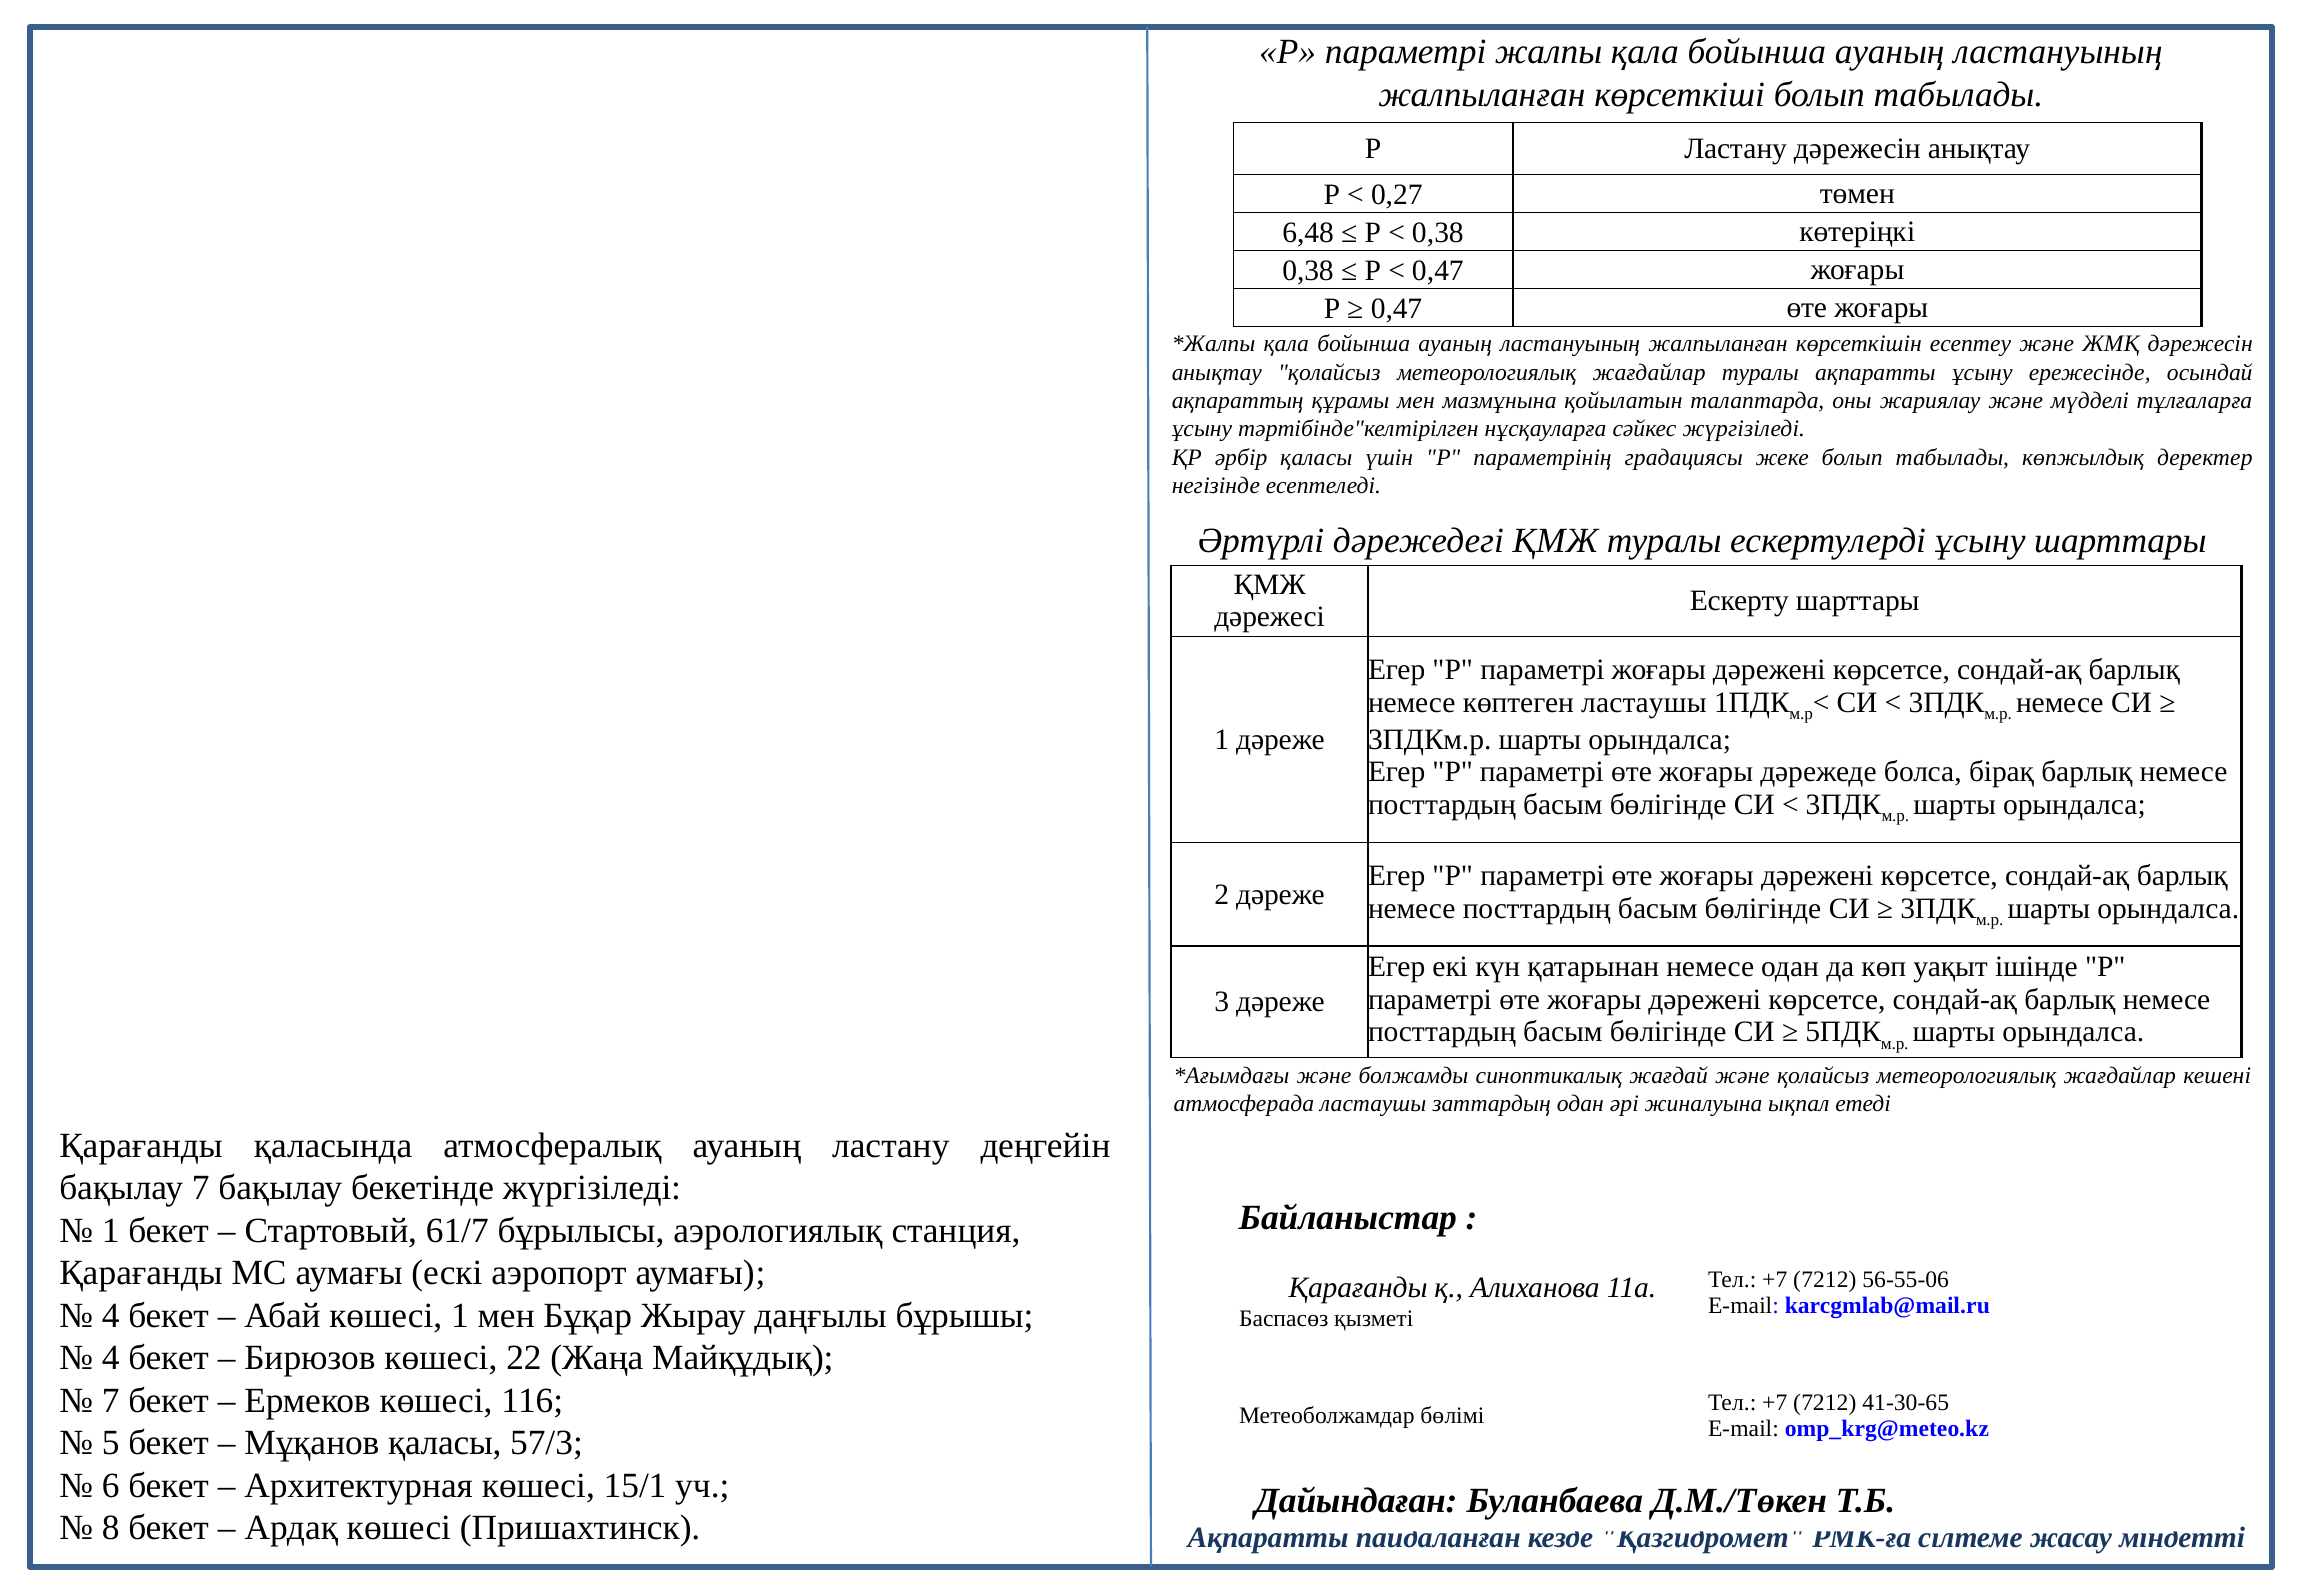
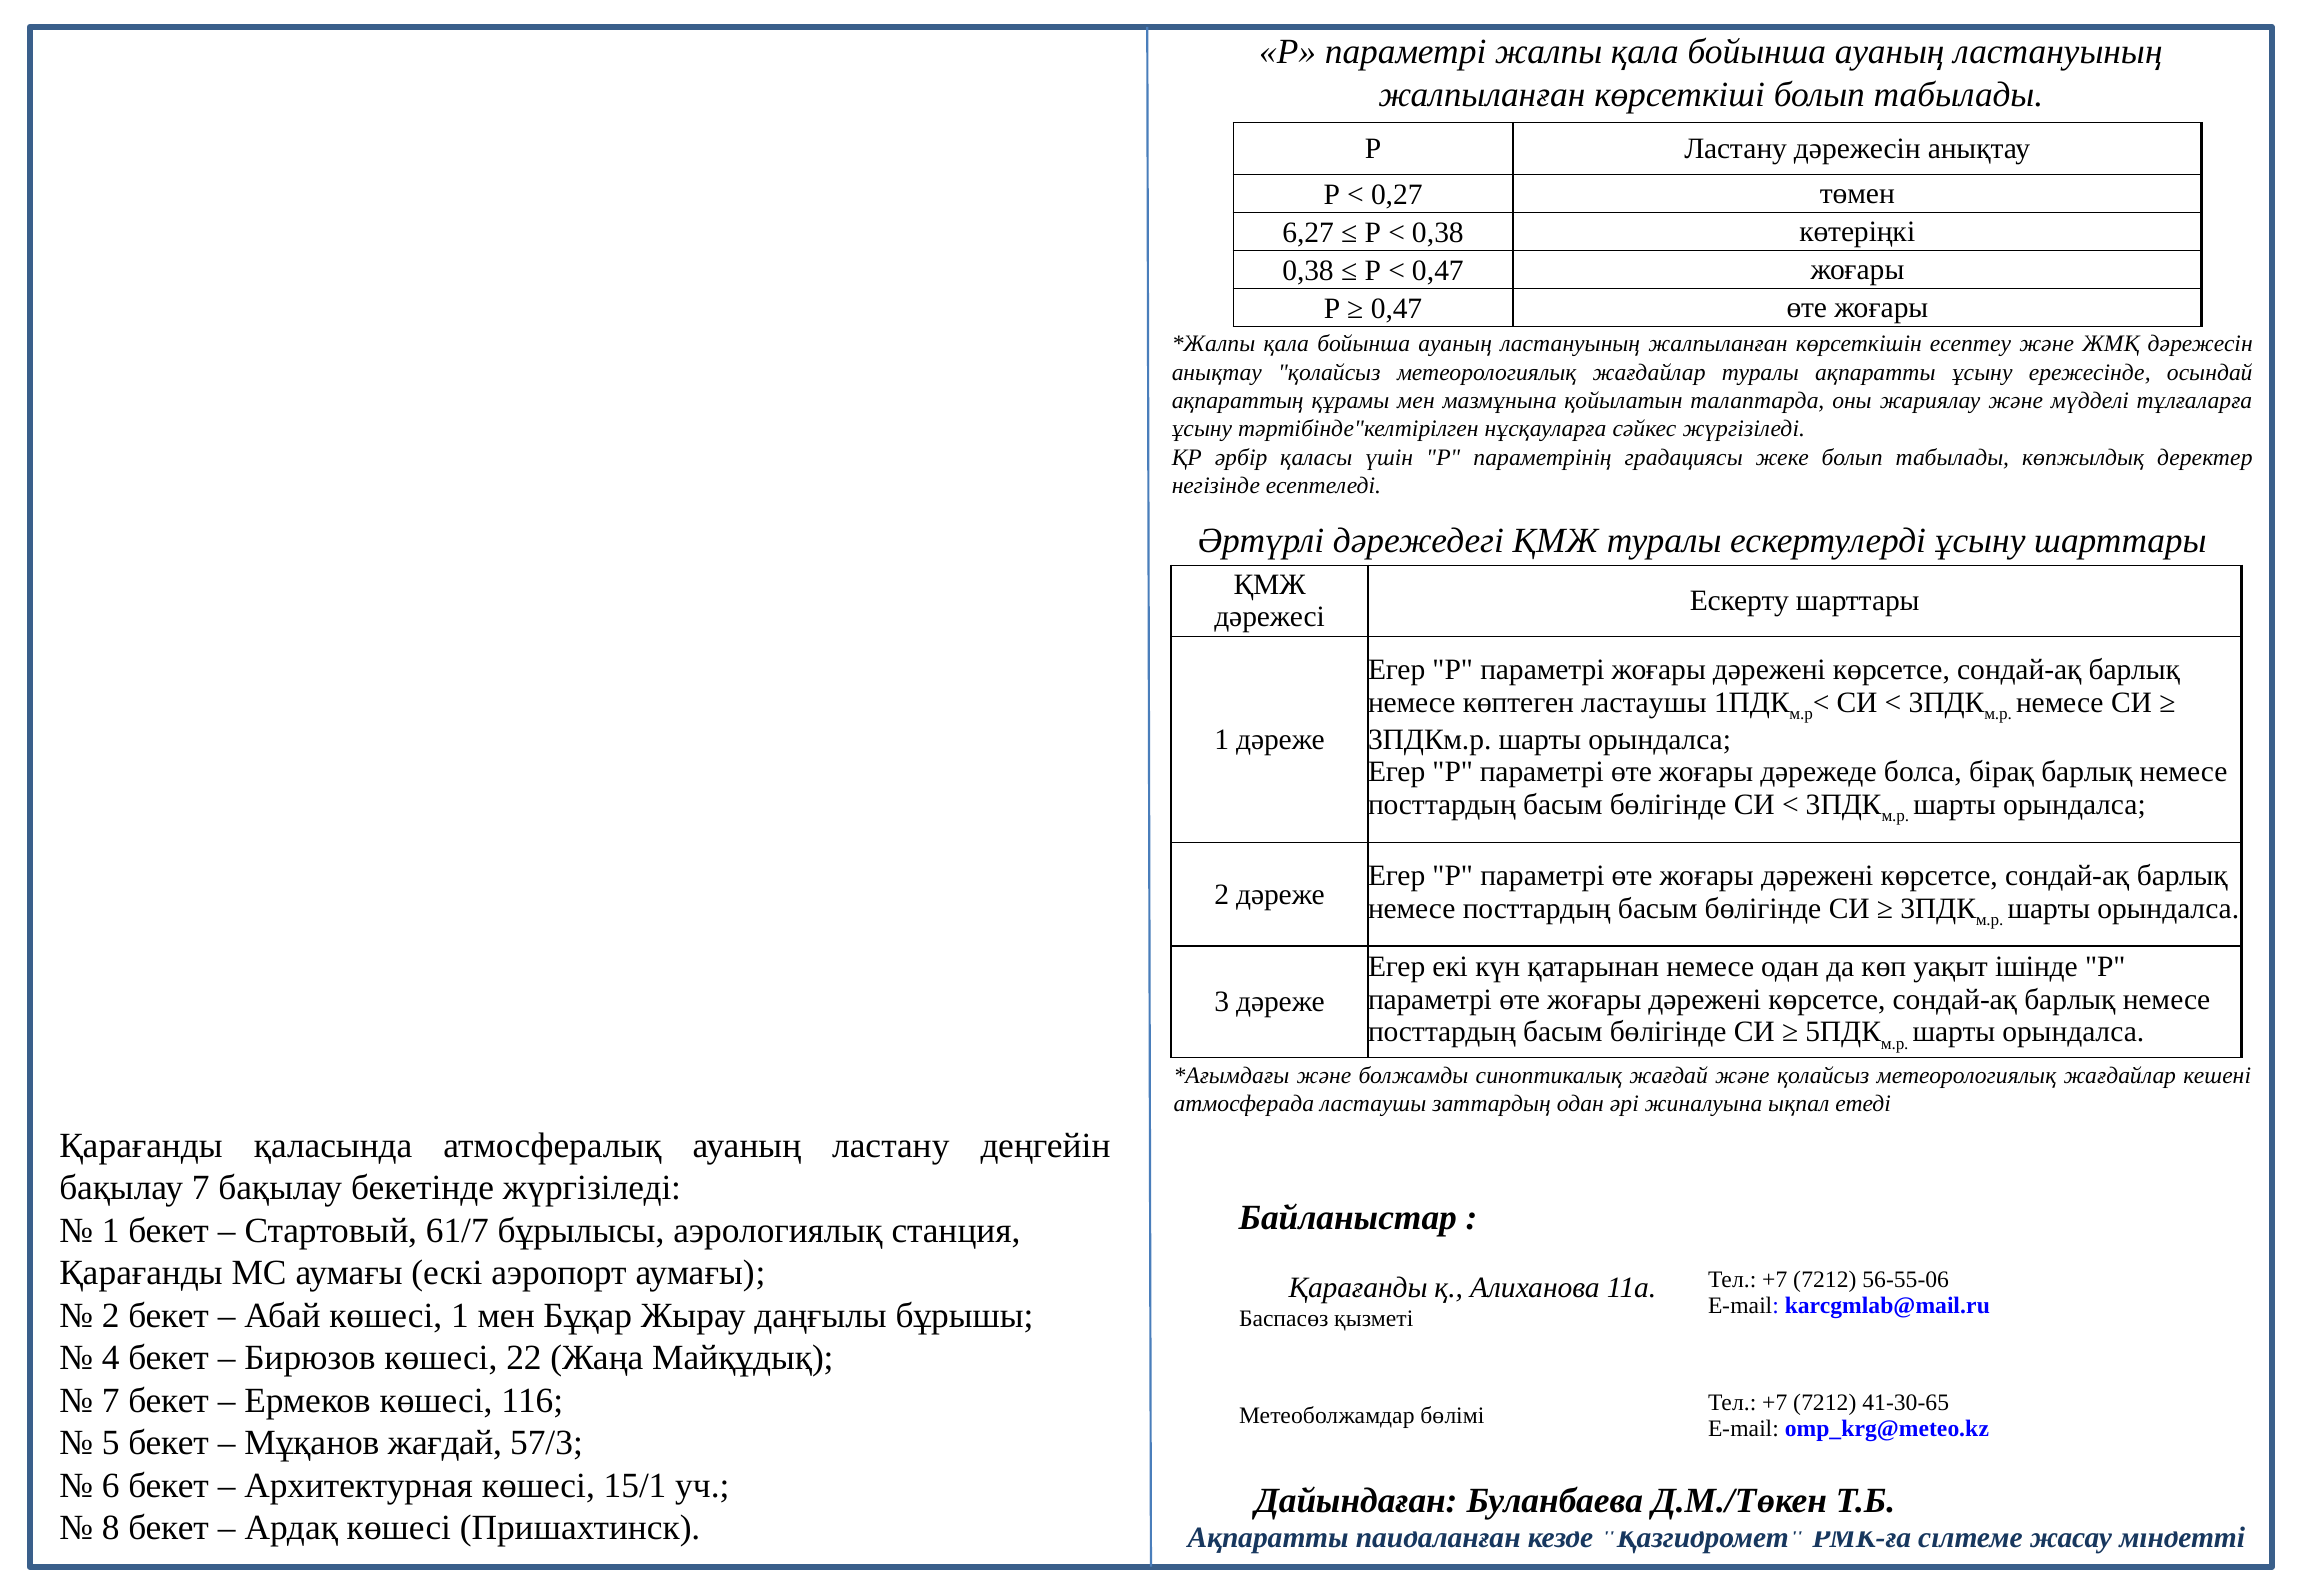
6,48: 6,48 -> 6,27 (1308, 233)
4: 4 -> 2 (111, 1315)
Мұқанов қаласы: қаласы -> жағдай (445, 1443)
